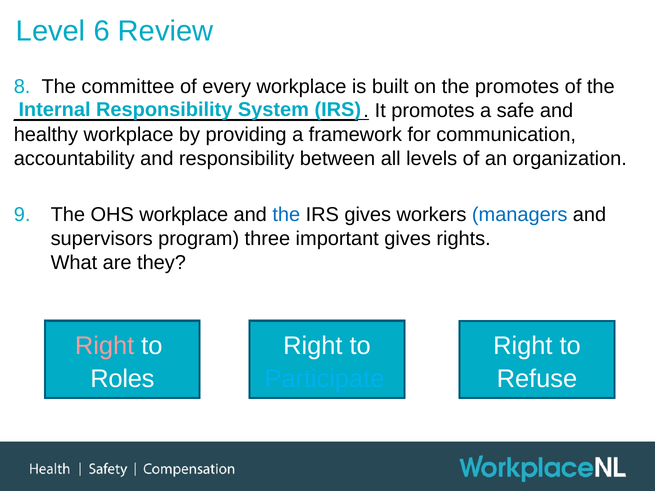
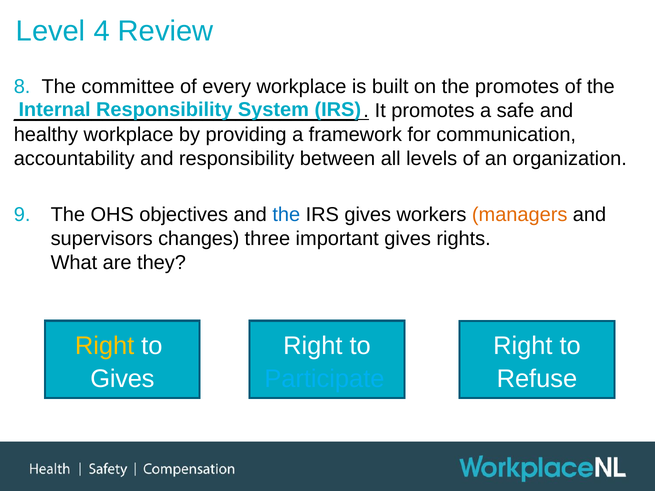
6: 6 -> 4 (102, 31)
OHS workplace: workplace -> objectives (184, 215)
managers colour: blue -> orange (520, 215)
program: program -> changes (199, 239)
Right colour: pink -> yellow (105, 346)
Roles: Roles -> Gives (122, 379)
